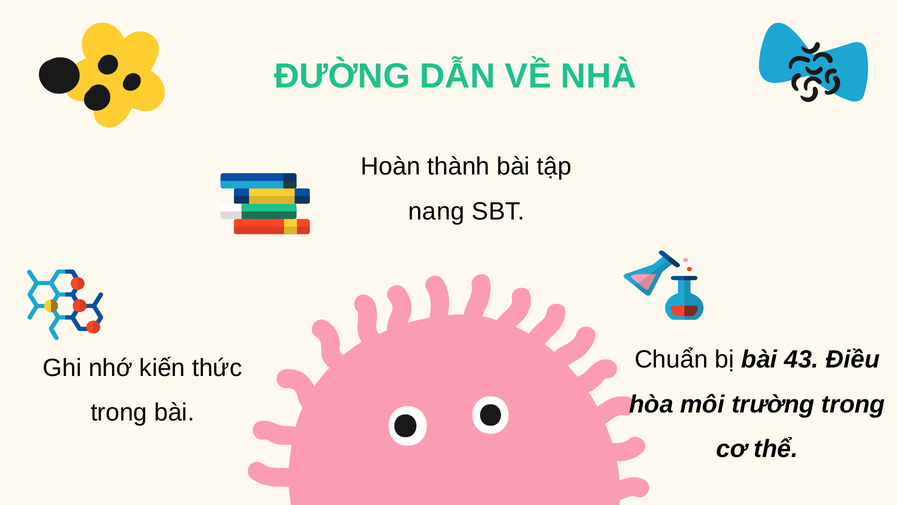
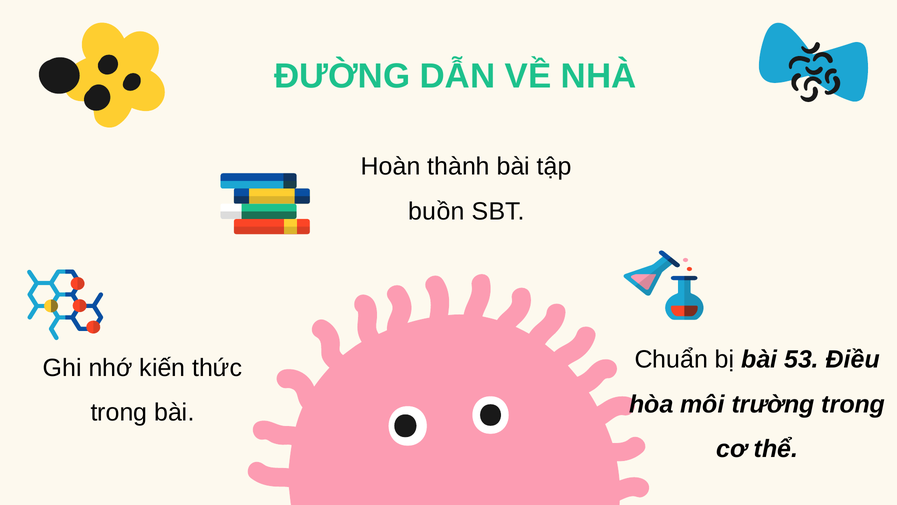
nang: nang -> buồn (436, 211)
43: 43 -> 53 (801, 359)
